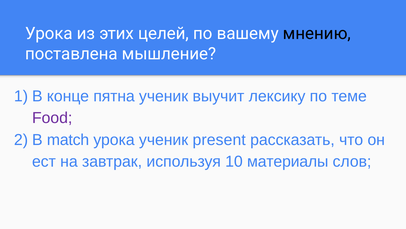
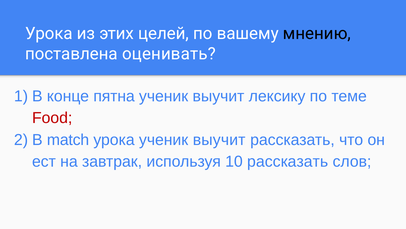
мышление: мышление -> оценивать (169, 54)
Food colour: purple -> red (52, 118)
урока ученик present: present -> выучит (219, 140)
10 материалы: материалы -> рассказать (288, 161)
